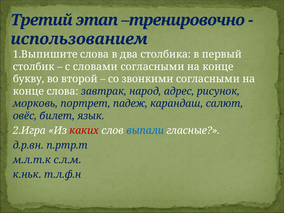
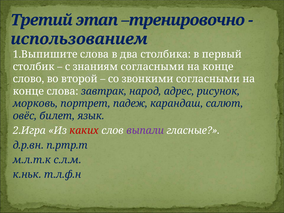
словами: словами -> знаниям (95, 67)
букву: букву -> слово (29, 79)
выпали colour: blue -> purple (145, 131)
